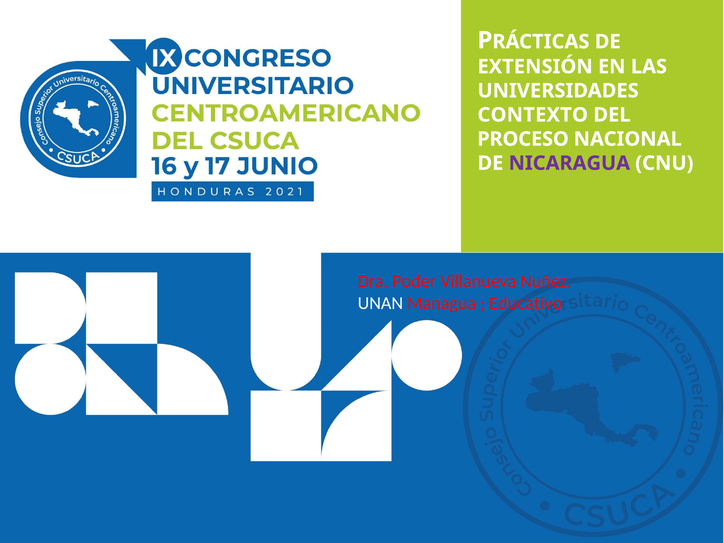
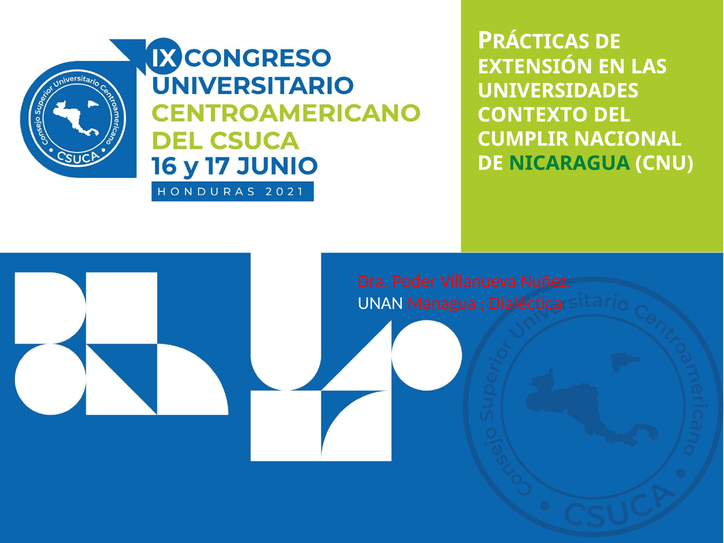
PROCESO: PROCESO -> CUMPLIR (523, 139)
NICARAGUA colour: purple -> green (569, 163)
Educativo: Educativo -> Dialéctica (526, 303)
